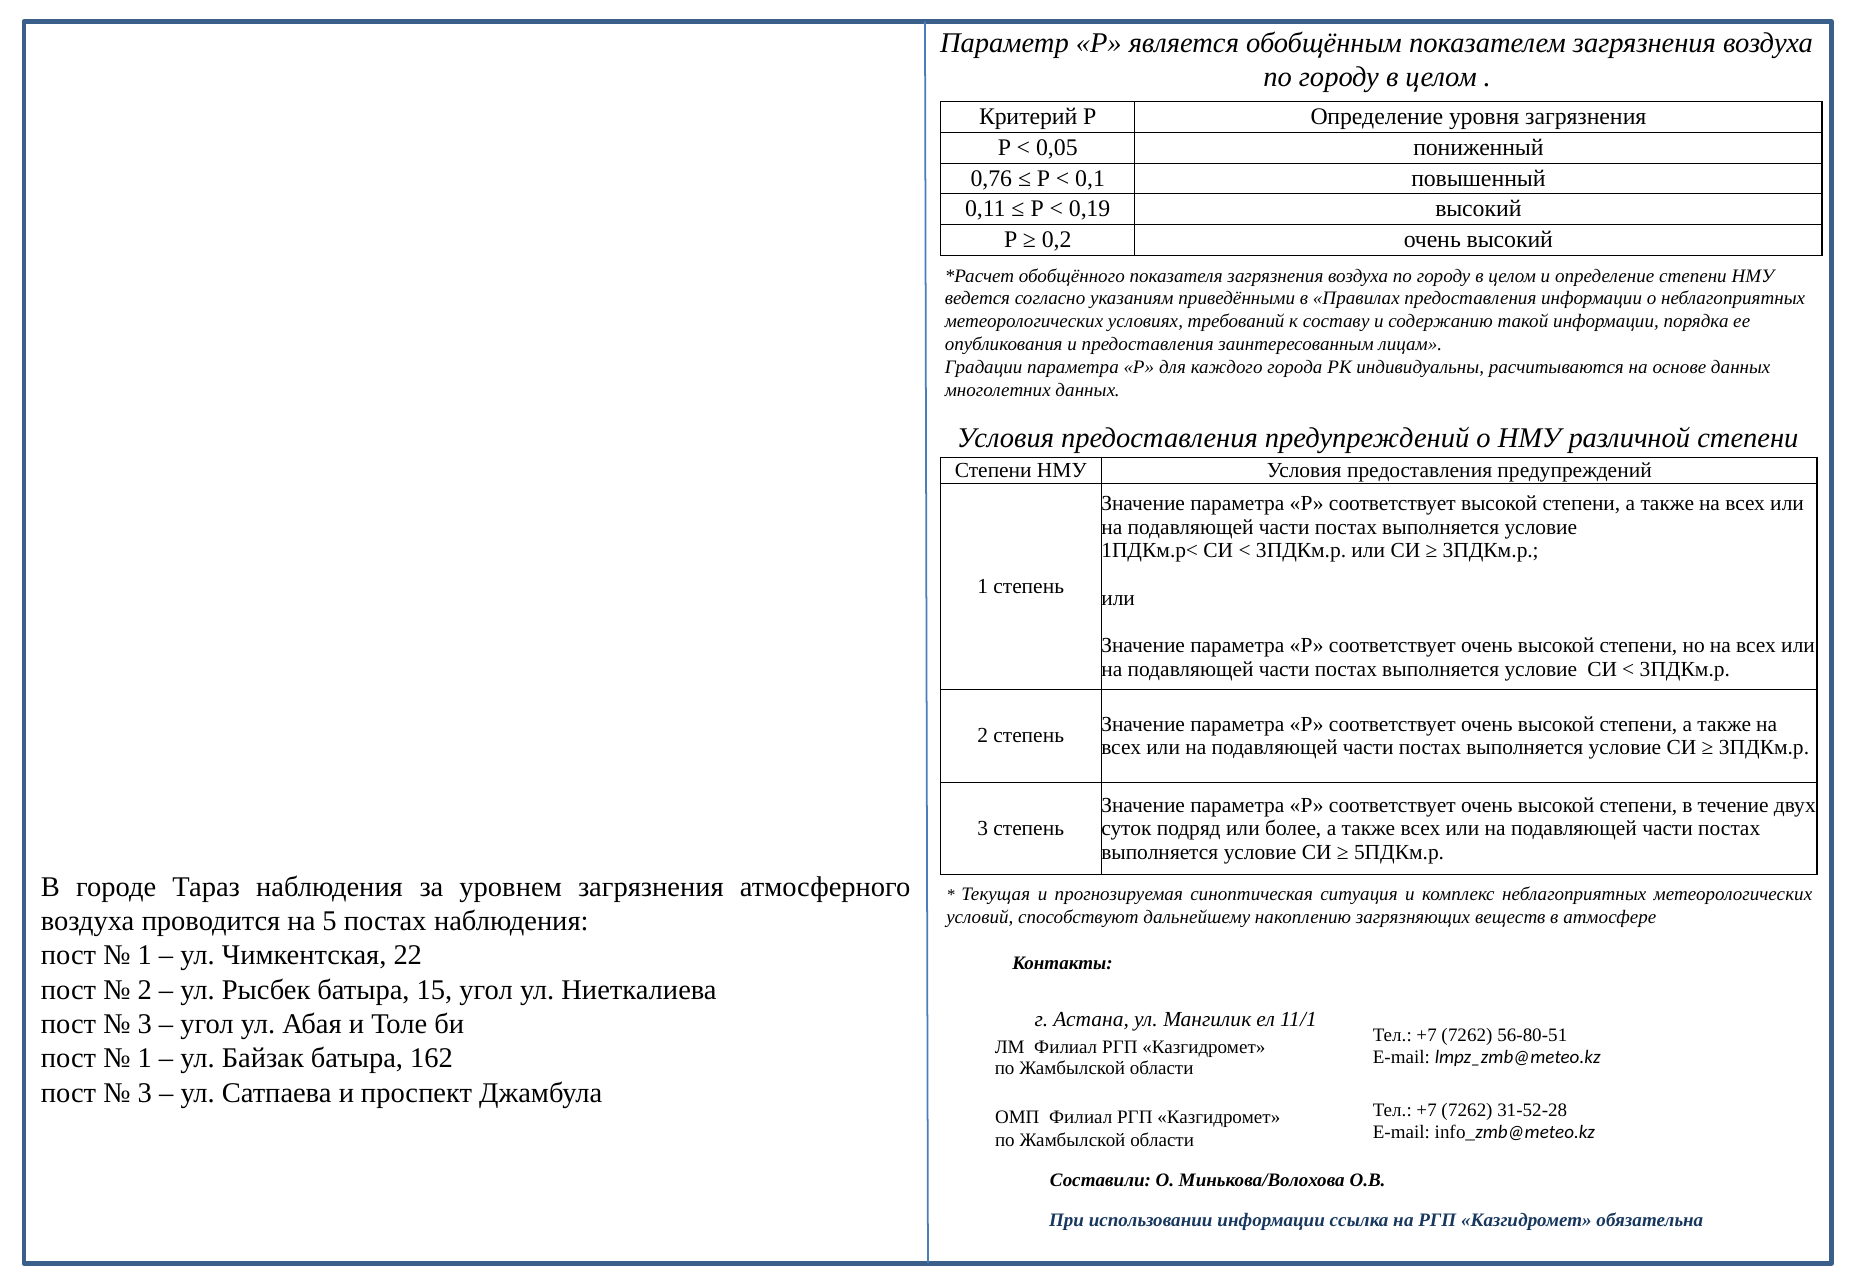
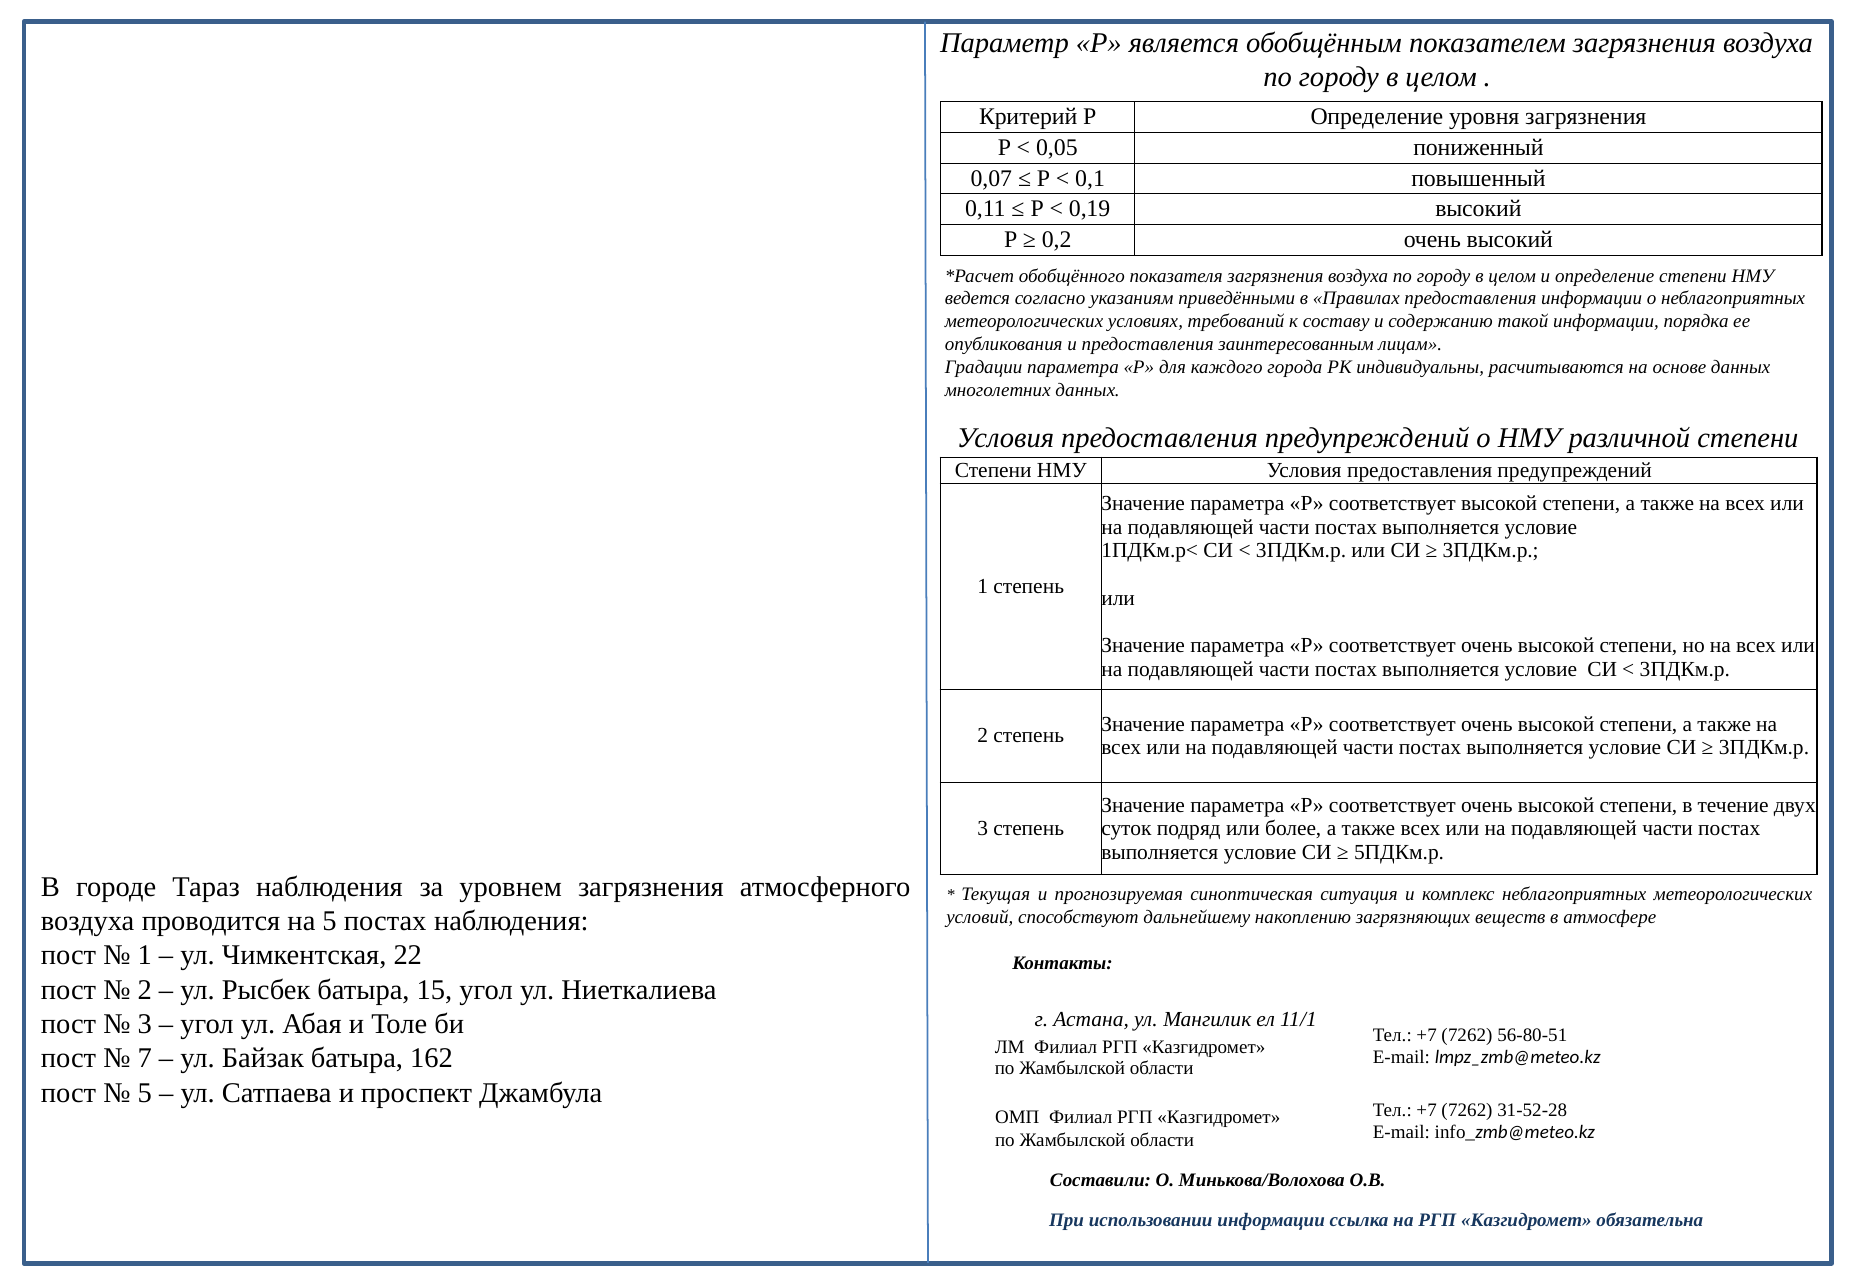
0,76: 0,76 -> 0,07 (991, 178)
1: 1 -> 7 (145, 1058)
3: 3 -> 5 (145, 1093)
